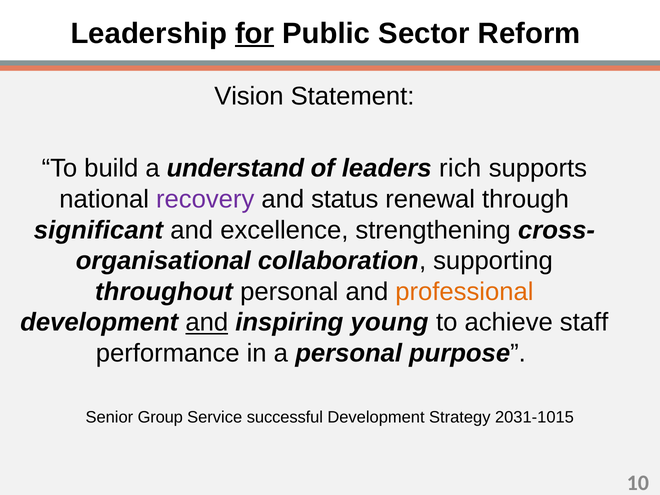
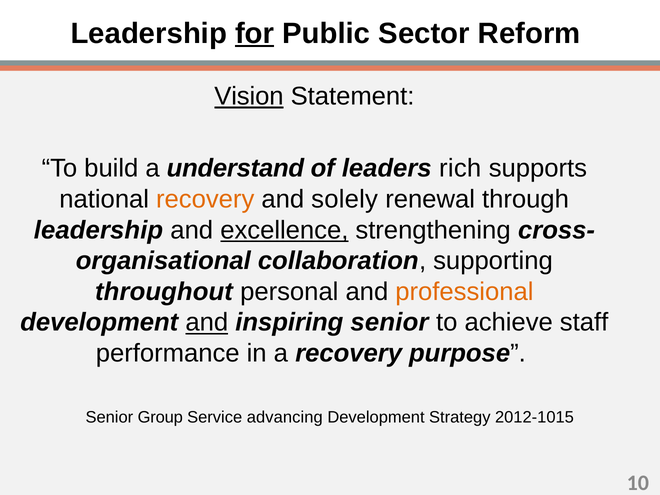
Vision underline: none -> present (249, 96)
recovery colour: purple -> orange (205, 199)
status: status -> solely (345, 199)
significant: significant -> leadership (98, 230)
excellence underline: none -> present (284, 230)
inspiring young: young -> senior (390, 322)
a personal: personal -> recovery (349, 353)
successful: successful -> advancing (285, 417)
2031-1015: 2031-1015 -> 2012-1015 (534, 417)
